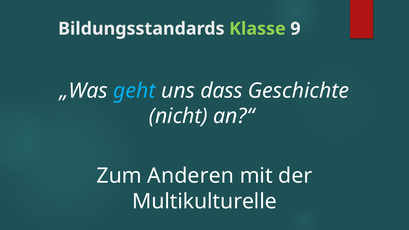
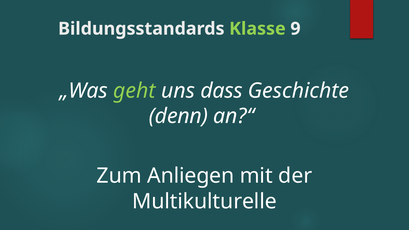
geht colour: light blue -> light green (134, 91)
nicht: nicht -> denn (178, 116)
Anderen: Anderen -> Anliegen (191, 176)
